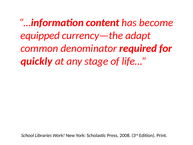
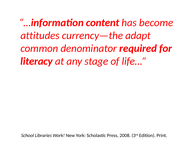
equipped: equipped -> attitudes (40, 35)
quickly: quickly -> literacy (37, 61)
